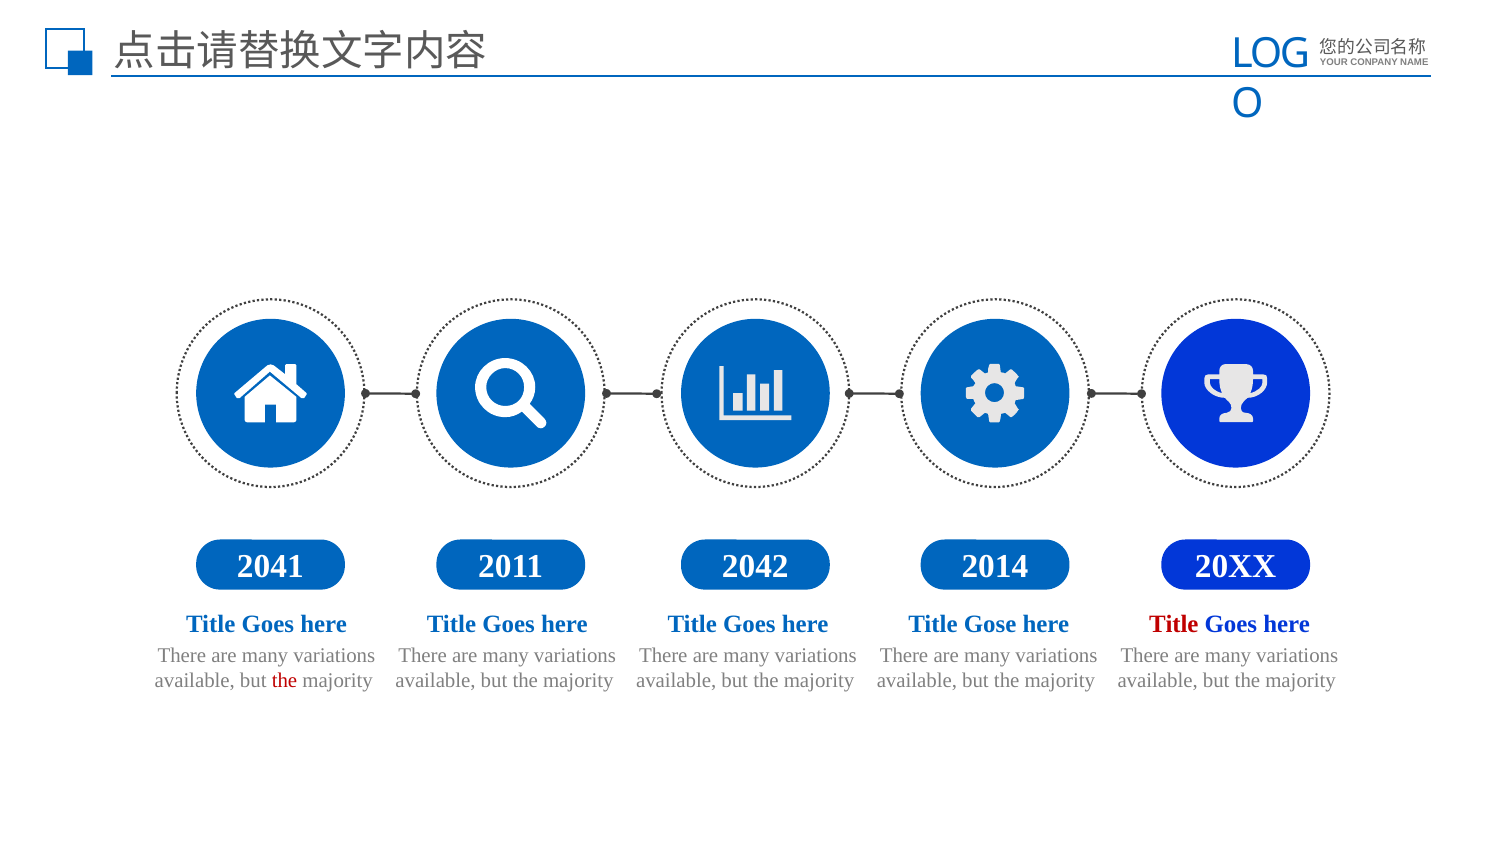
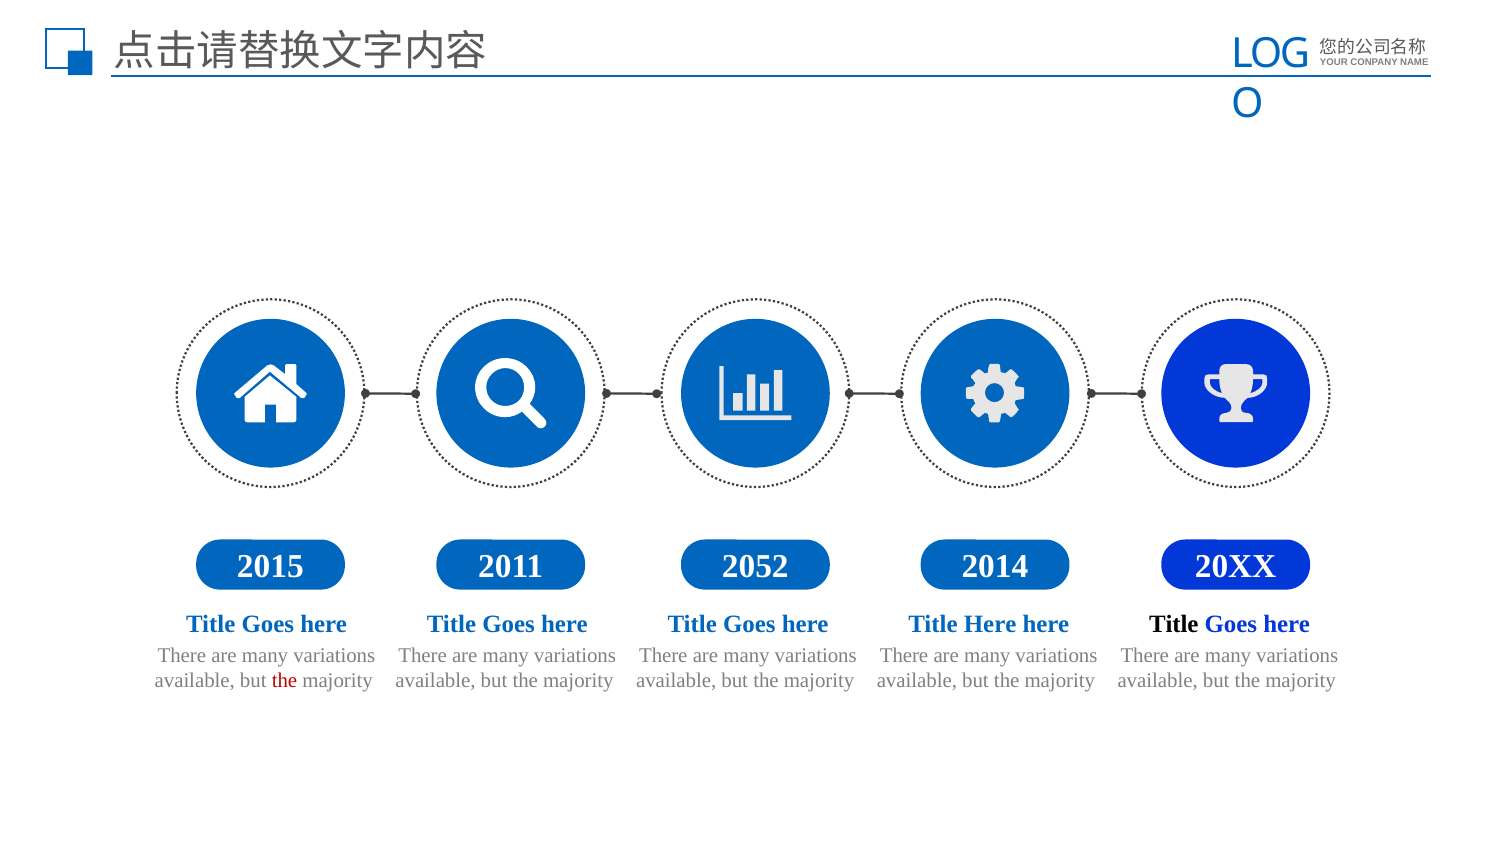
2041: 2041 -> 2015 (270, 567)
2042: 2042 -> 2052 (755, 567)
Title Gose: Gose -> Here (990, 624)
Title colour: red -> black (1174, 624)
